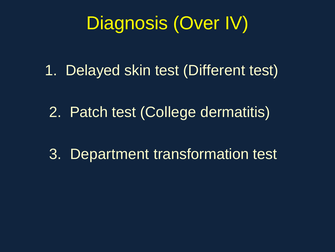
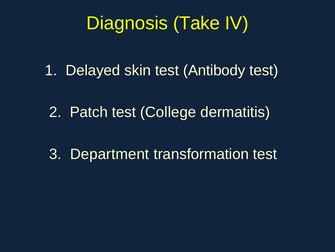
Over: Over -> Take (196, 23)
Different: Different -> Antibody (214, 70)
